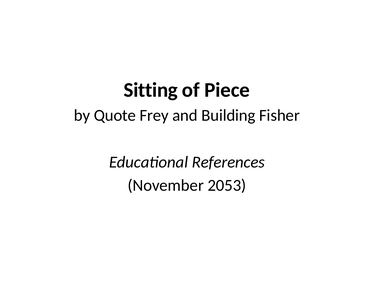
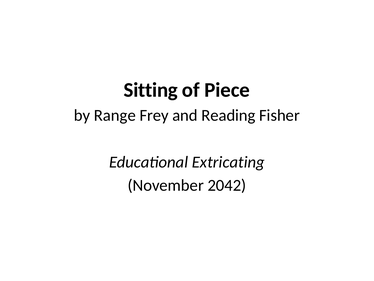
Quote: Quote -> Range (115, 115)
Building: Building -> Reading (228, 115)
References: References -> Extricating (228, 162)
2053: 2053 -> 2042 (227, 185)
